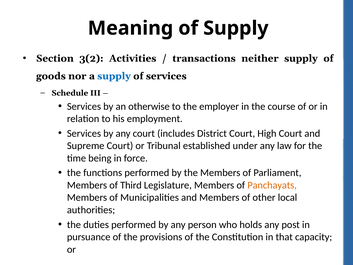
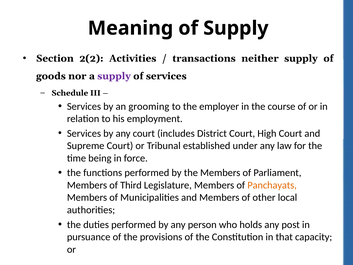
3(2: 3(2 -> 2(2 (91, 58)
supply colour: blue -> purple (114, 76)
otherwise: otherwise -> grooming (149, 106)
